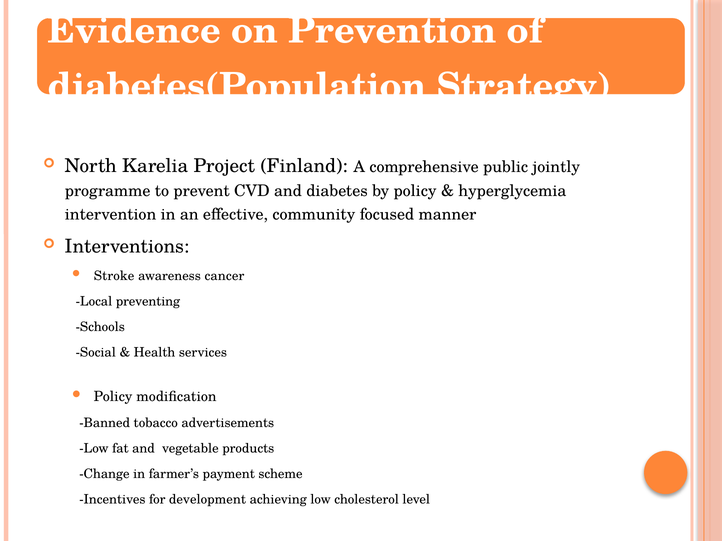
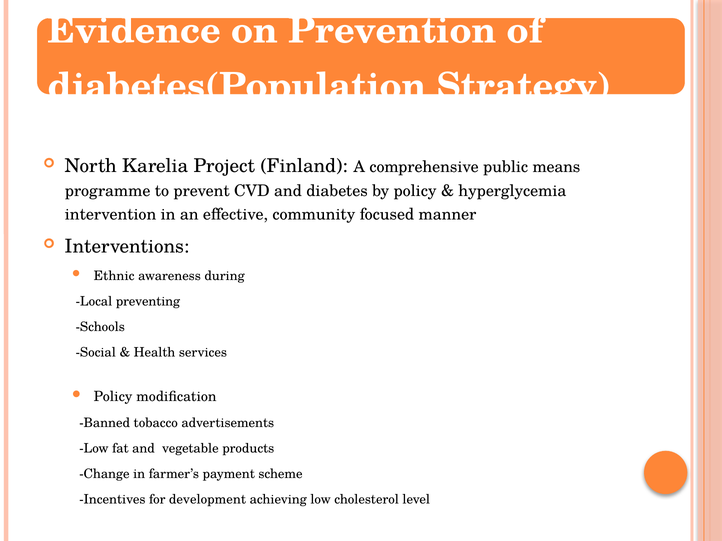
jointly: jointly -> means (556, 167)
Stroke: Stroke -> Ethnic (114, 276)
cancer: cancer -> during (225, 276)
